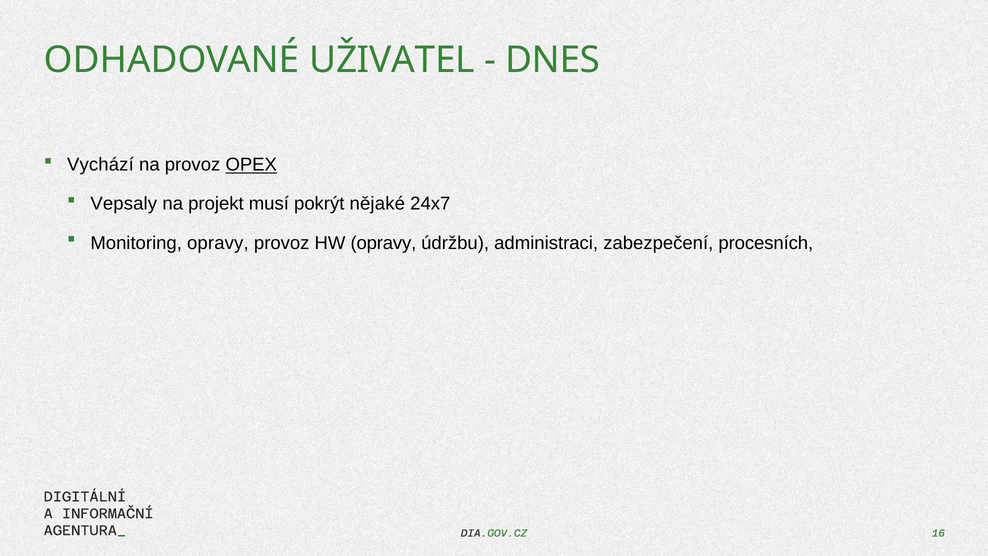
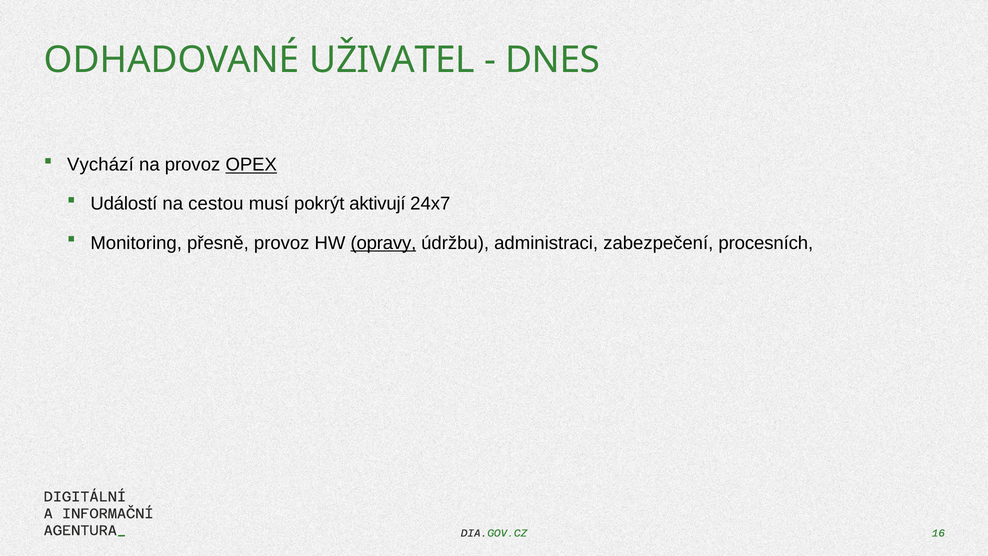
Vepsaly: Vepsaly -> Událostí (124, 204)
projekt: projekt -> cestou (216, 204)
nějaké: nějaké -> aktivují (377, 204)
Monitoring opravy: opravy -> přesně (218, 243)
opravy underline: none -> present (383, 243)
